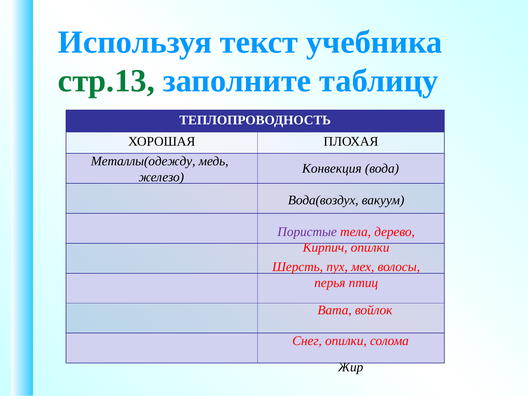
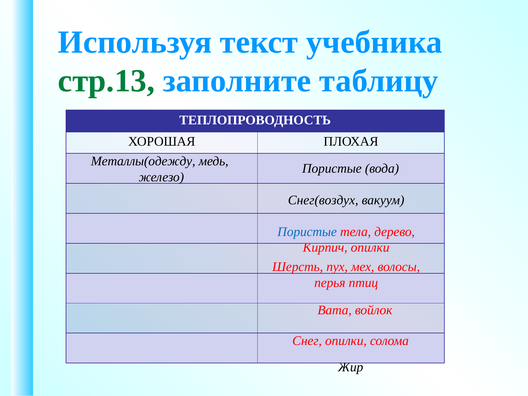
Конвекция: Конвекция -> Пористые (332, 168)
Вода(воздух: Вода(воздух -> Снег(воздух (323, 200)
Пористые colour: purple -> blue (307, 232)
